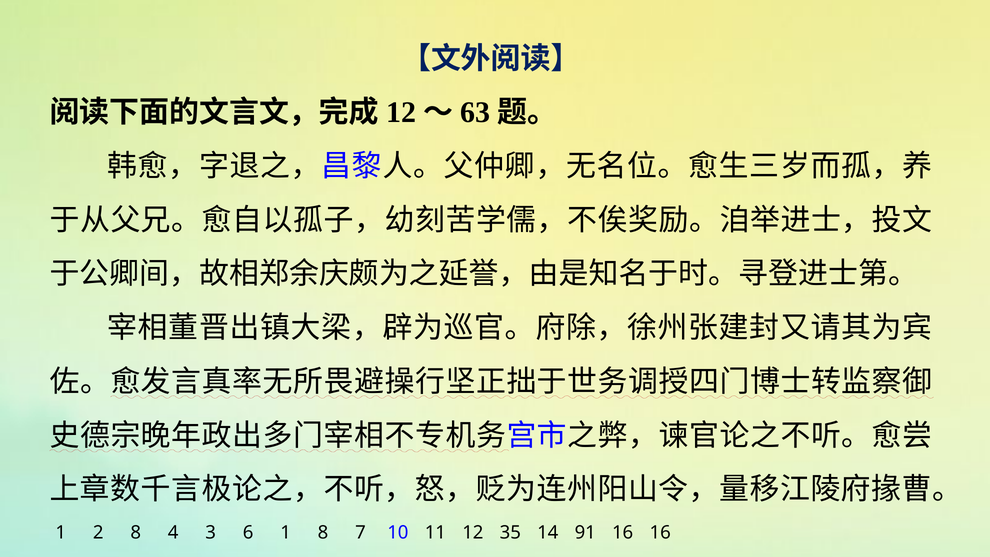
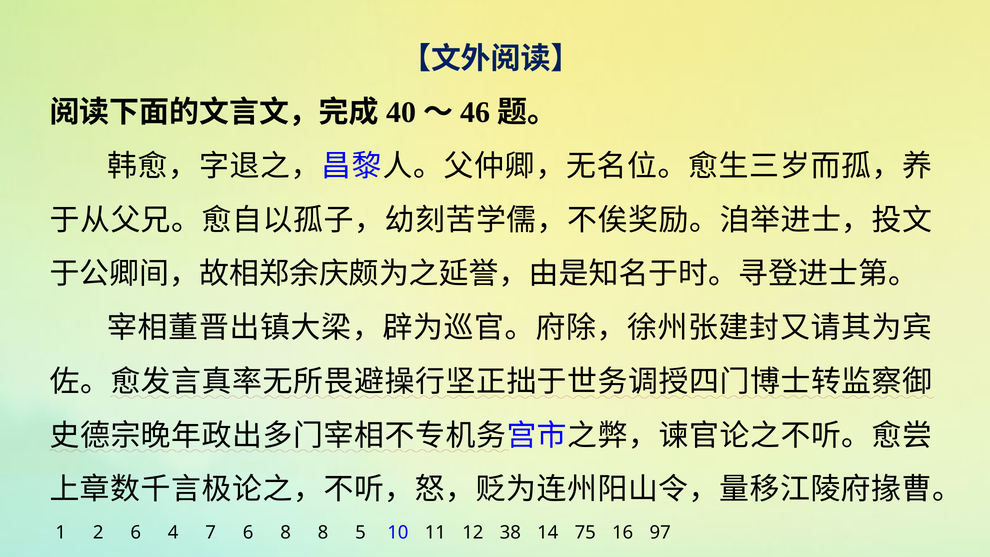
12: 12 -> 40 (401, 113)
63: 63 -> 46 (475, 113)
2 8: 8 -> 6 (136, 533)
3: 3 -> 7 (211, 533)
6 1: 1 -> 8 (286, 533)
7: 7 -> 5 (361, 533)
35: 35 -> 38 (510, 533)
91: 91 -> 75 (585, 533)
16 16: 16 -> 97 (660, 533)
